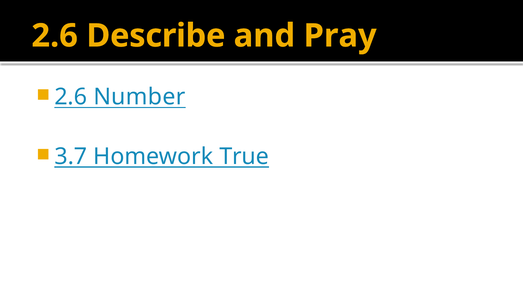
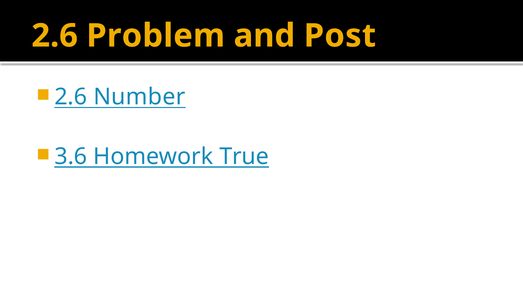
Describe: Describe -> Problem (156, 36)
Pray: Pray -> Post (340, 36)
3.7: 3.7 -> 3.6 (71, 156)
